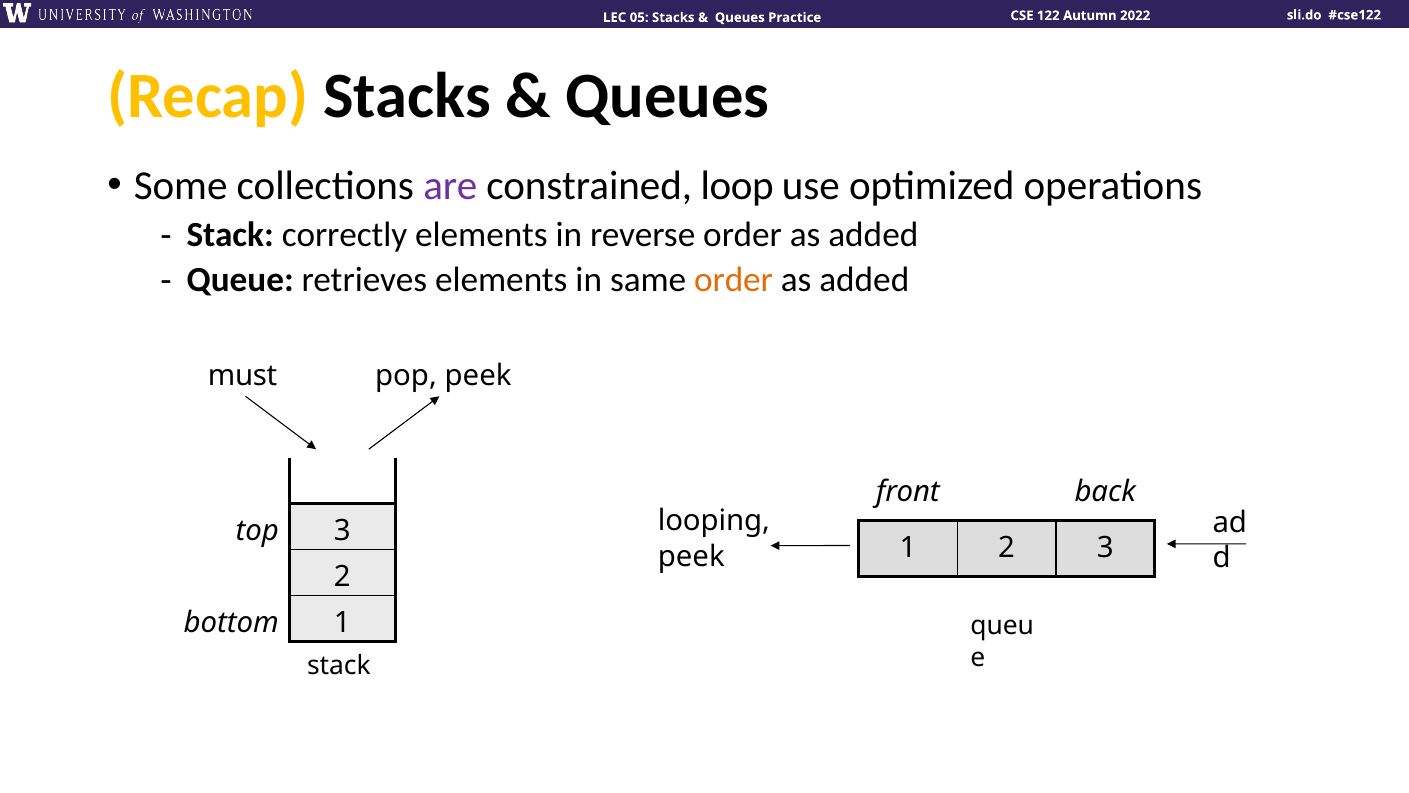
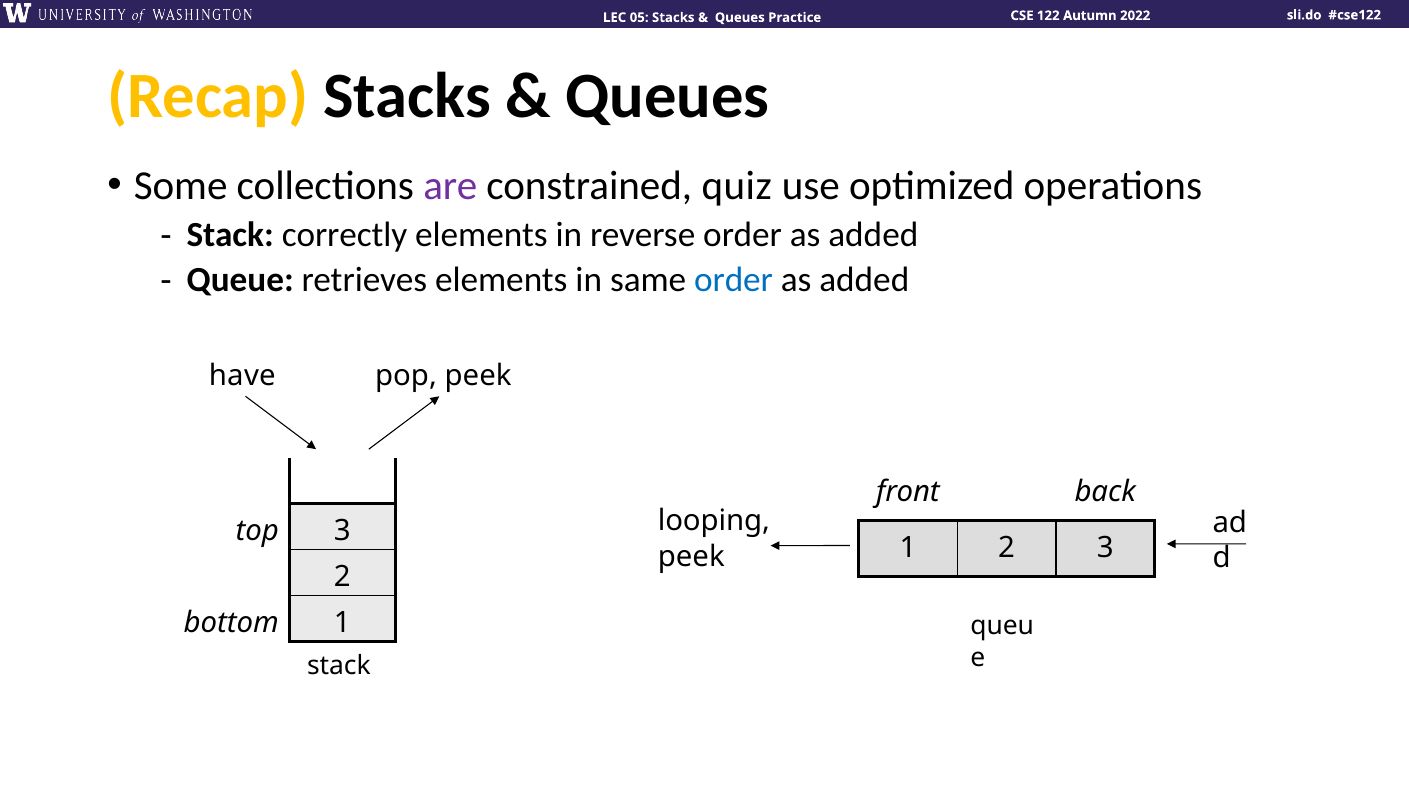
loop: loop -> quiz (737, 186)
order colour: orange -> blue (734, 280)
must: must -> have (242, 375)
